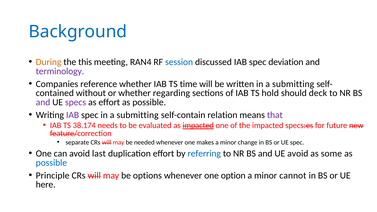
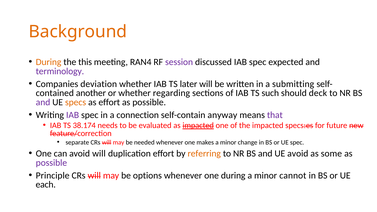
Background colour: blue -> orange (78, 32)
session colour: blue -> purple (179, 62)
deviation: deviation -> expected (286, 62)
reference: reference -> deviation (99, 84)
time: time -> later (189, 84)
without: without -> another (91, 93)
hold: hold -> such (270, 93)
specs colour: purple -> orange (76, 102)
spec in a submitting: submitting -> connection (138, 115)
relation: relation -> anyway (222, 115)
avoid last: last -> will (99, 154)
referring colour: blue -> orange (204, 154)
possible colour: blue -> purple (51, 163)
one option: option -> during (233, 176)
here: here -> each (46, 185)
